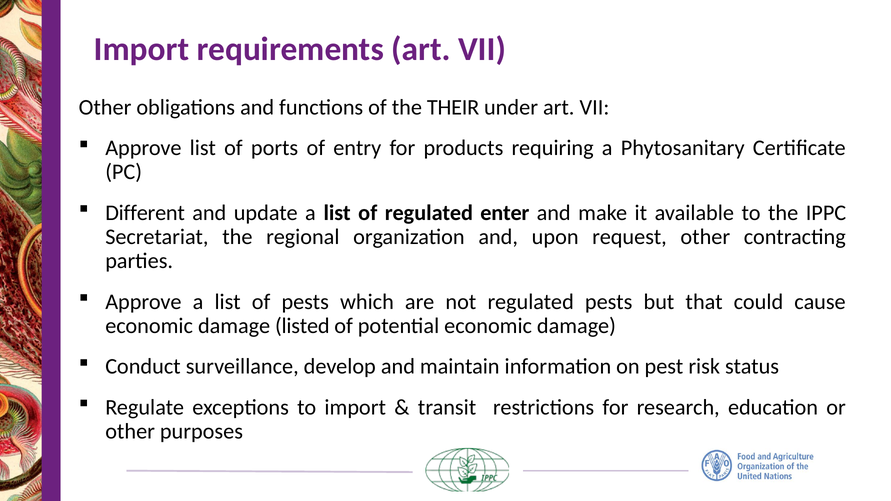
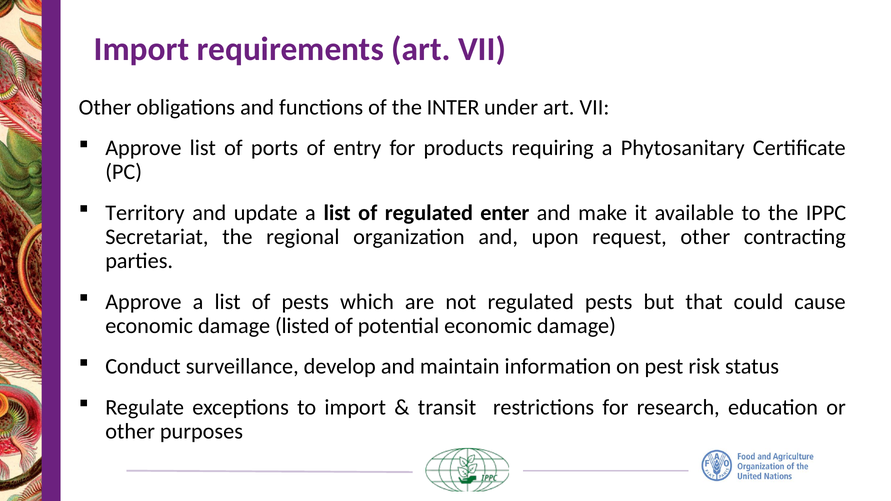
THEIR: THEIR -> INTER (453, 107)
Different: Different -> Territory (145, 213)
